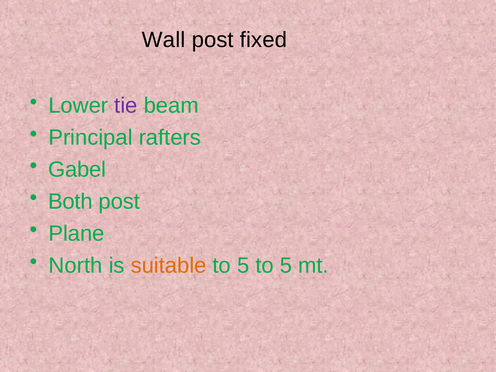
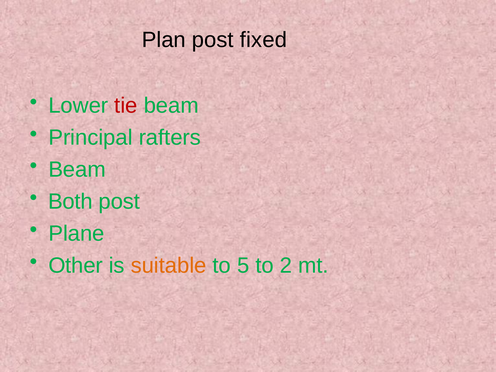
Wall: Wall -> Plan (164, 40)
tie colour: purple -> red (126, 106)
Gabel: Gabel -> Beam (77, 170)
North: North -> Other (76, 265)
5 to 5: 5 -> 2 (286, 265)
